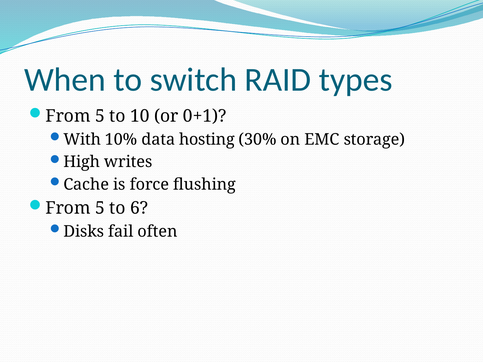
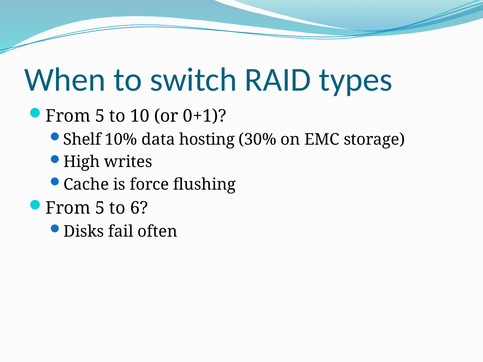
With: With -> Shelf (82, 140)
